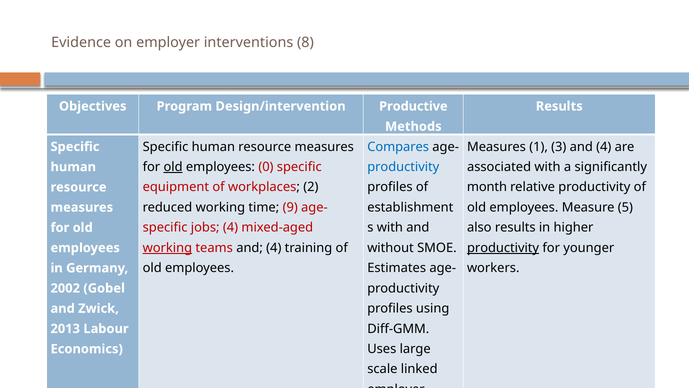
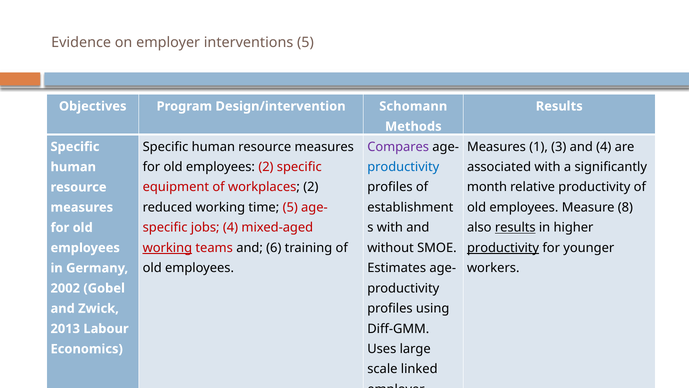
interventions 8: 8 -> 5 (305, 42)
Productive: Productive -> Schomann (413, 106)
Compares colour: blue -> purple (398, 147)
old underline: present -> none (173, 167)
employees 0: 0 -> 2 (266, 167)
time 9: 9 -> 5 (290, 207)
5: 5 -> 8 (625, 207)
results underline: none -> present (515, 227)
teams and 4: 4 -> 6 (274, 248)
